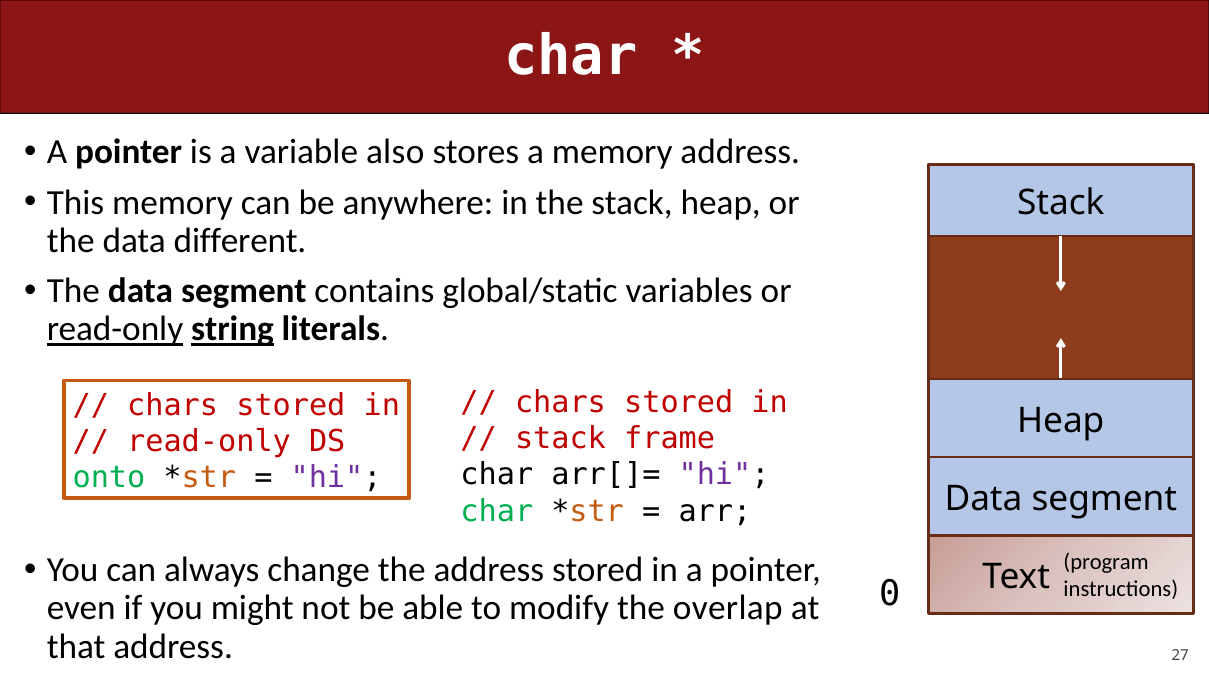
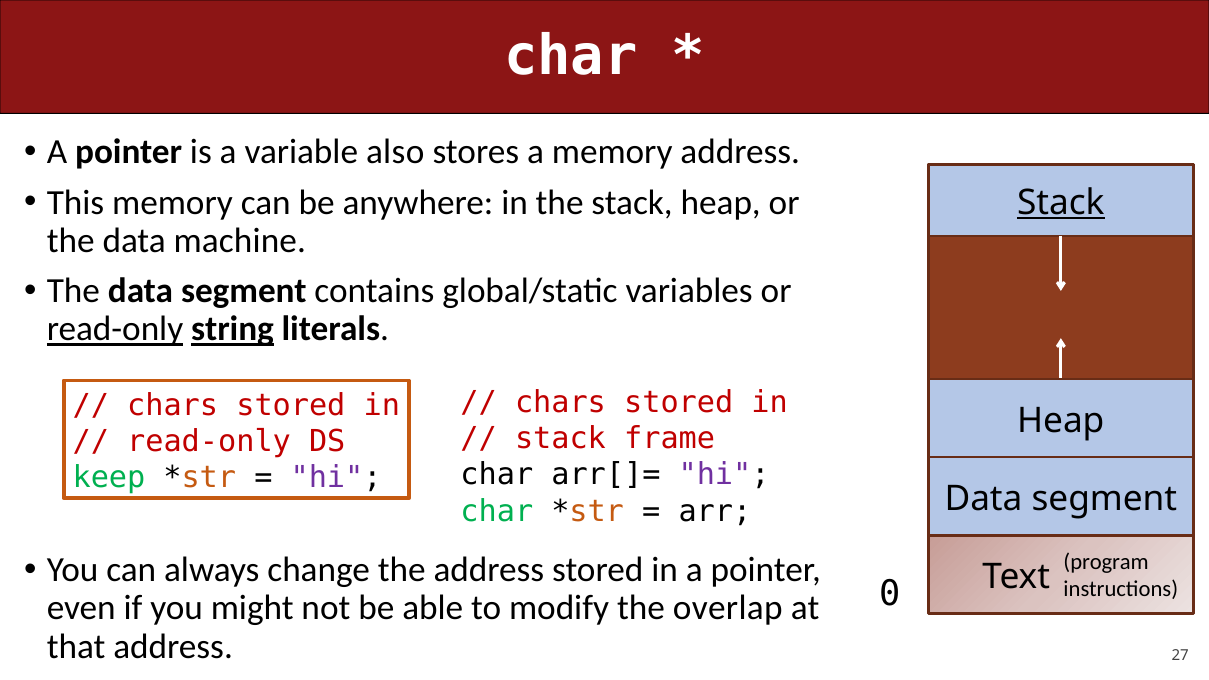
Stack underline: none -> present (1061, 203)
different: different -> machine (240, 241)
onto: onto -> keep (109, 478)
